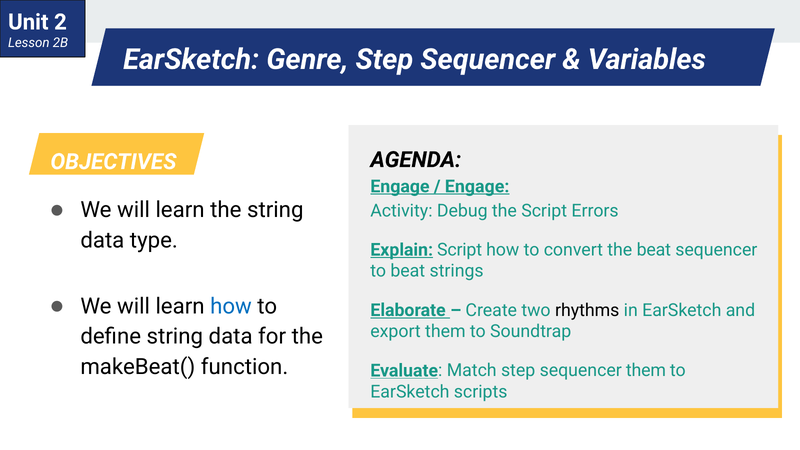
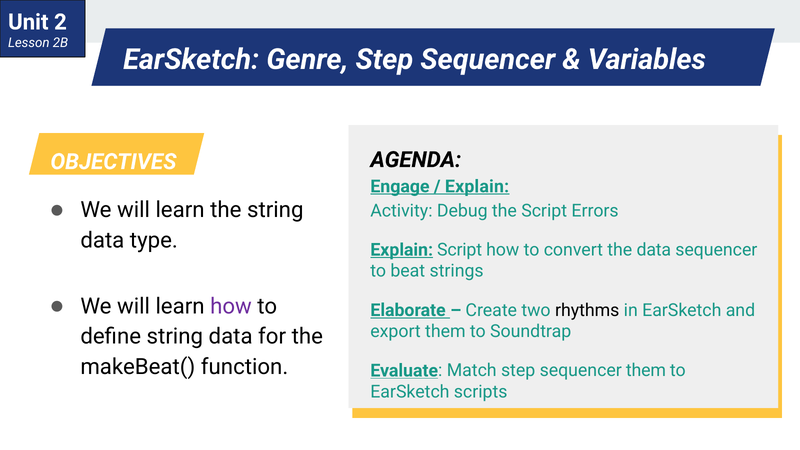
Engage: Engage -> Explain (477, 186)
the beat: beat -> data (654, 250)
how colour: blue -> purple (231, 306)
